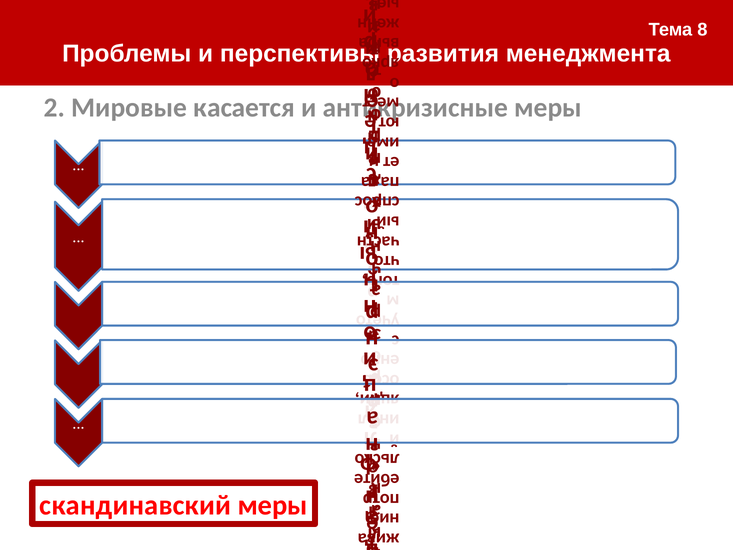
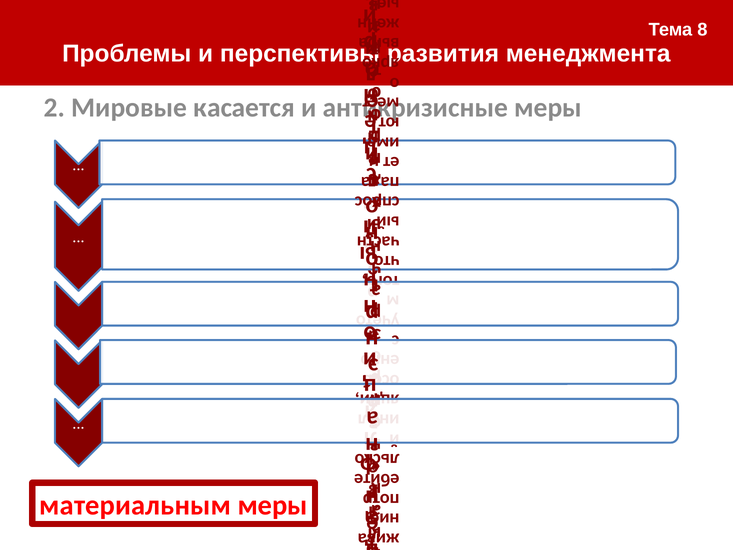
скандинавский: скандинавский -> материальным (135, 505)
